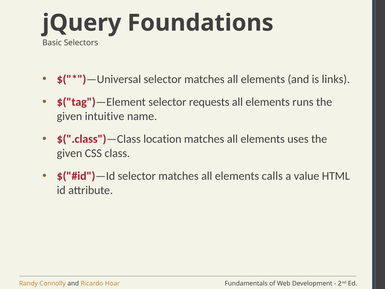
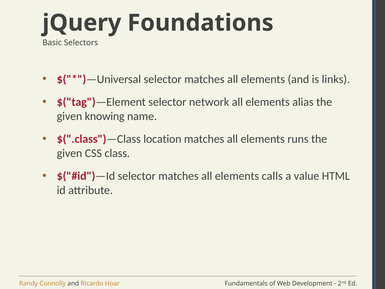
requests: requests -> network (209, 102)
runs: runs -> alias (303, 102)
intuitive: intuitive -> knowing (105, 116)
uses: uses -> runs (298, 139)
